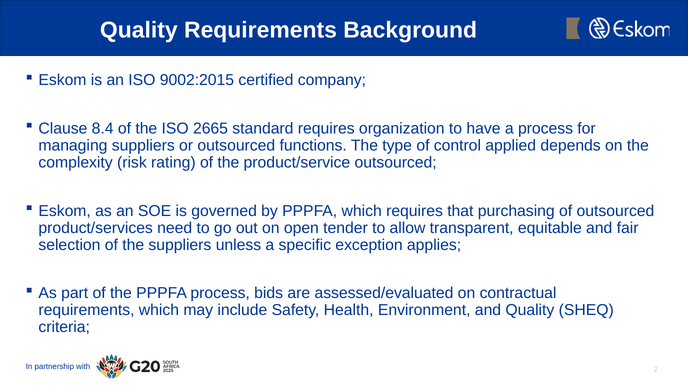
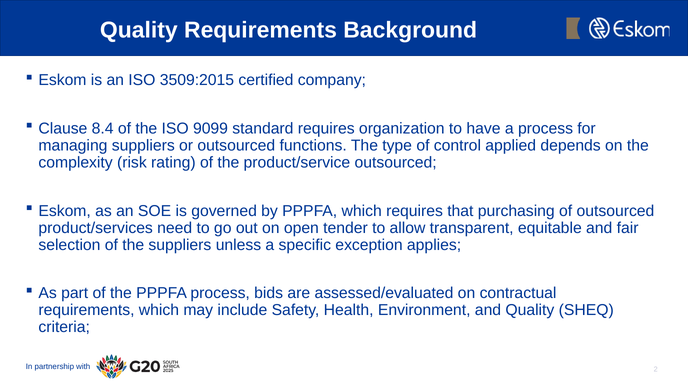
9002:2015: 9002:2015 -> 3509:2015 (197, 80)
2665: 2665 -> 9099 (211, 128)
